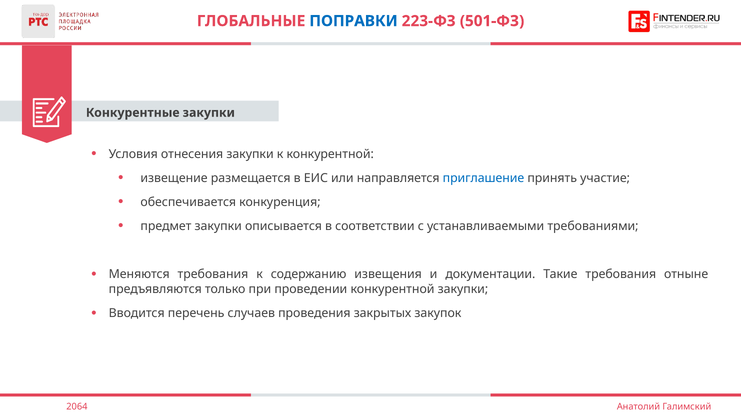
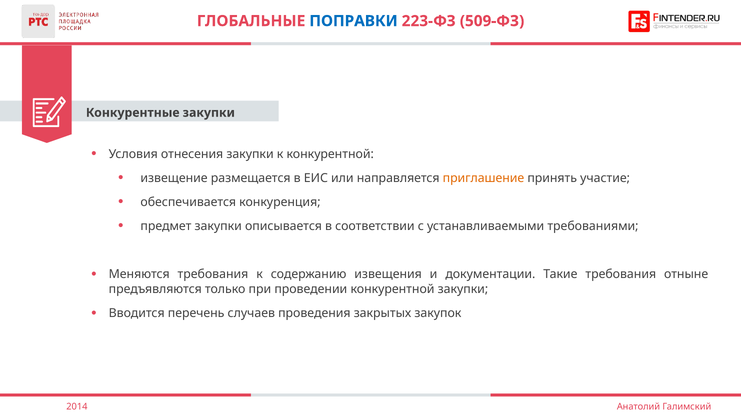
501-ФЗ: 501-ФЗ -> 509-ФЗ (492, 21)
приглашение colour: blue -> orange (483, 178)
2064: 2064 -> 2014 (77, 407)
